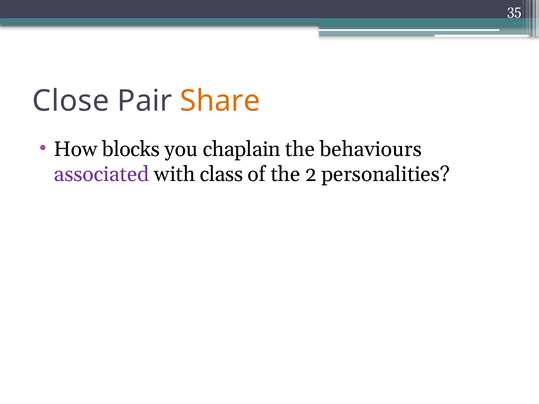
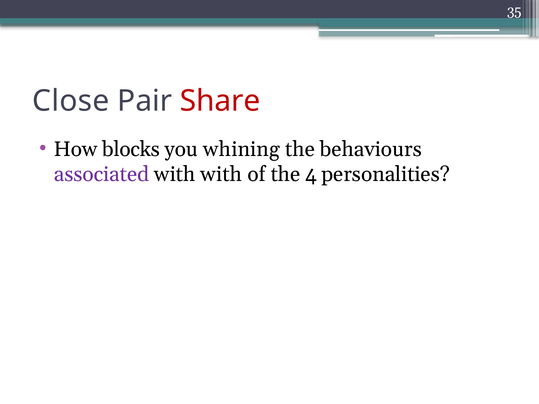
Share colour: orange -> red (220, 101)
chaplain: chaplain -> whining (242, 149)
with class: class -> with (221, 174)
2: 2 -> 4 (311, 174)
